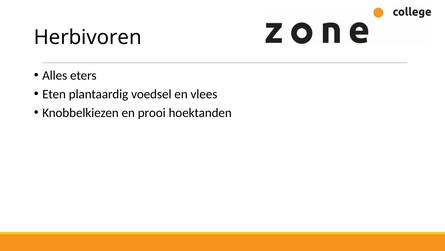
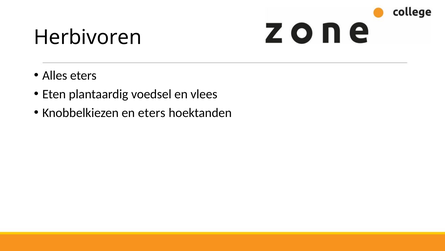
en prooi: prooi -> eters (152, 113)
